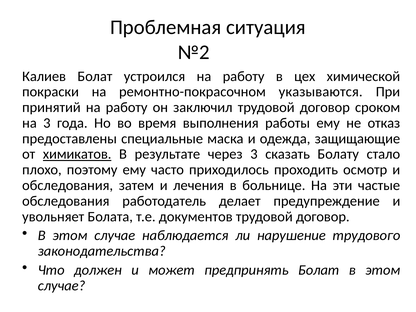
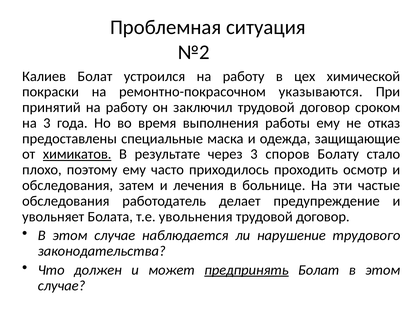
сказать: сказать -> споров (287, 154)
документов: документов -> увольнения (196, 217)
предпринять underline: none -> present (246, 270)
